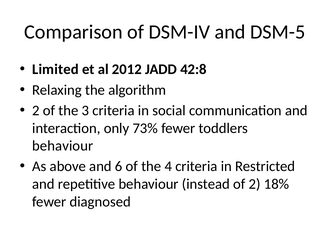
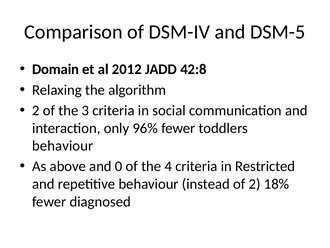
Limited: Limited -> Domain (56, 69)
73%: 73% -> 96% (145, 128)
6: 6 -> 0 (119, 166)
